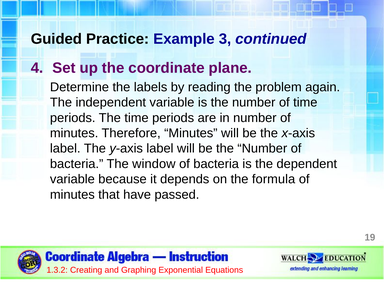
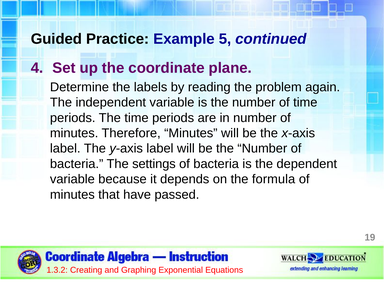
3: 3 -> 5 (225, 39)
window: window -> settings (154, 164)
